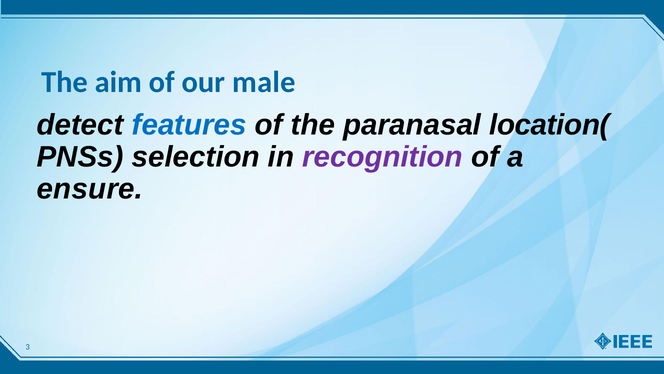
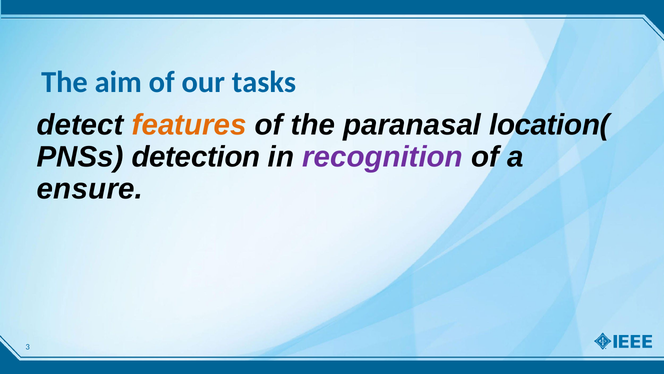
male: male -> tasks (264, 82)
features colour: blue -> orange (189, 125)
selection: selection -> detection (196, 157)
